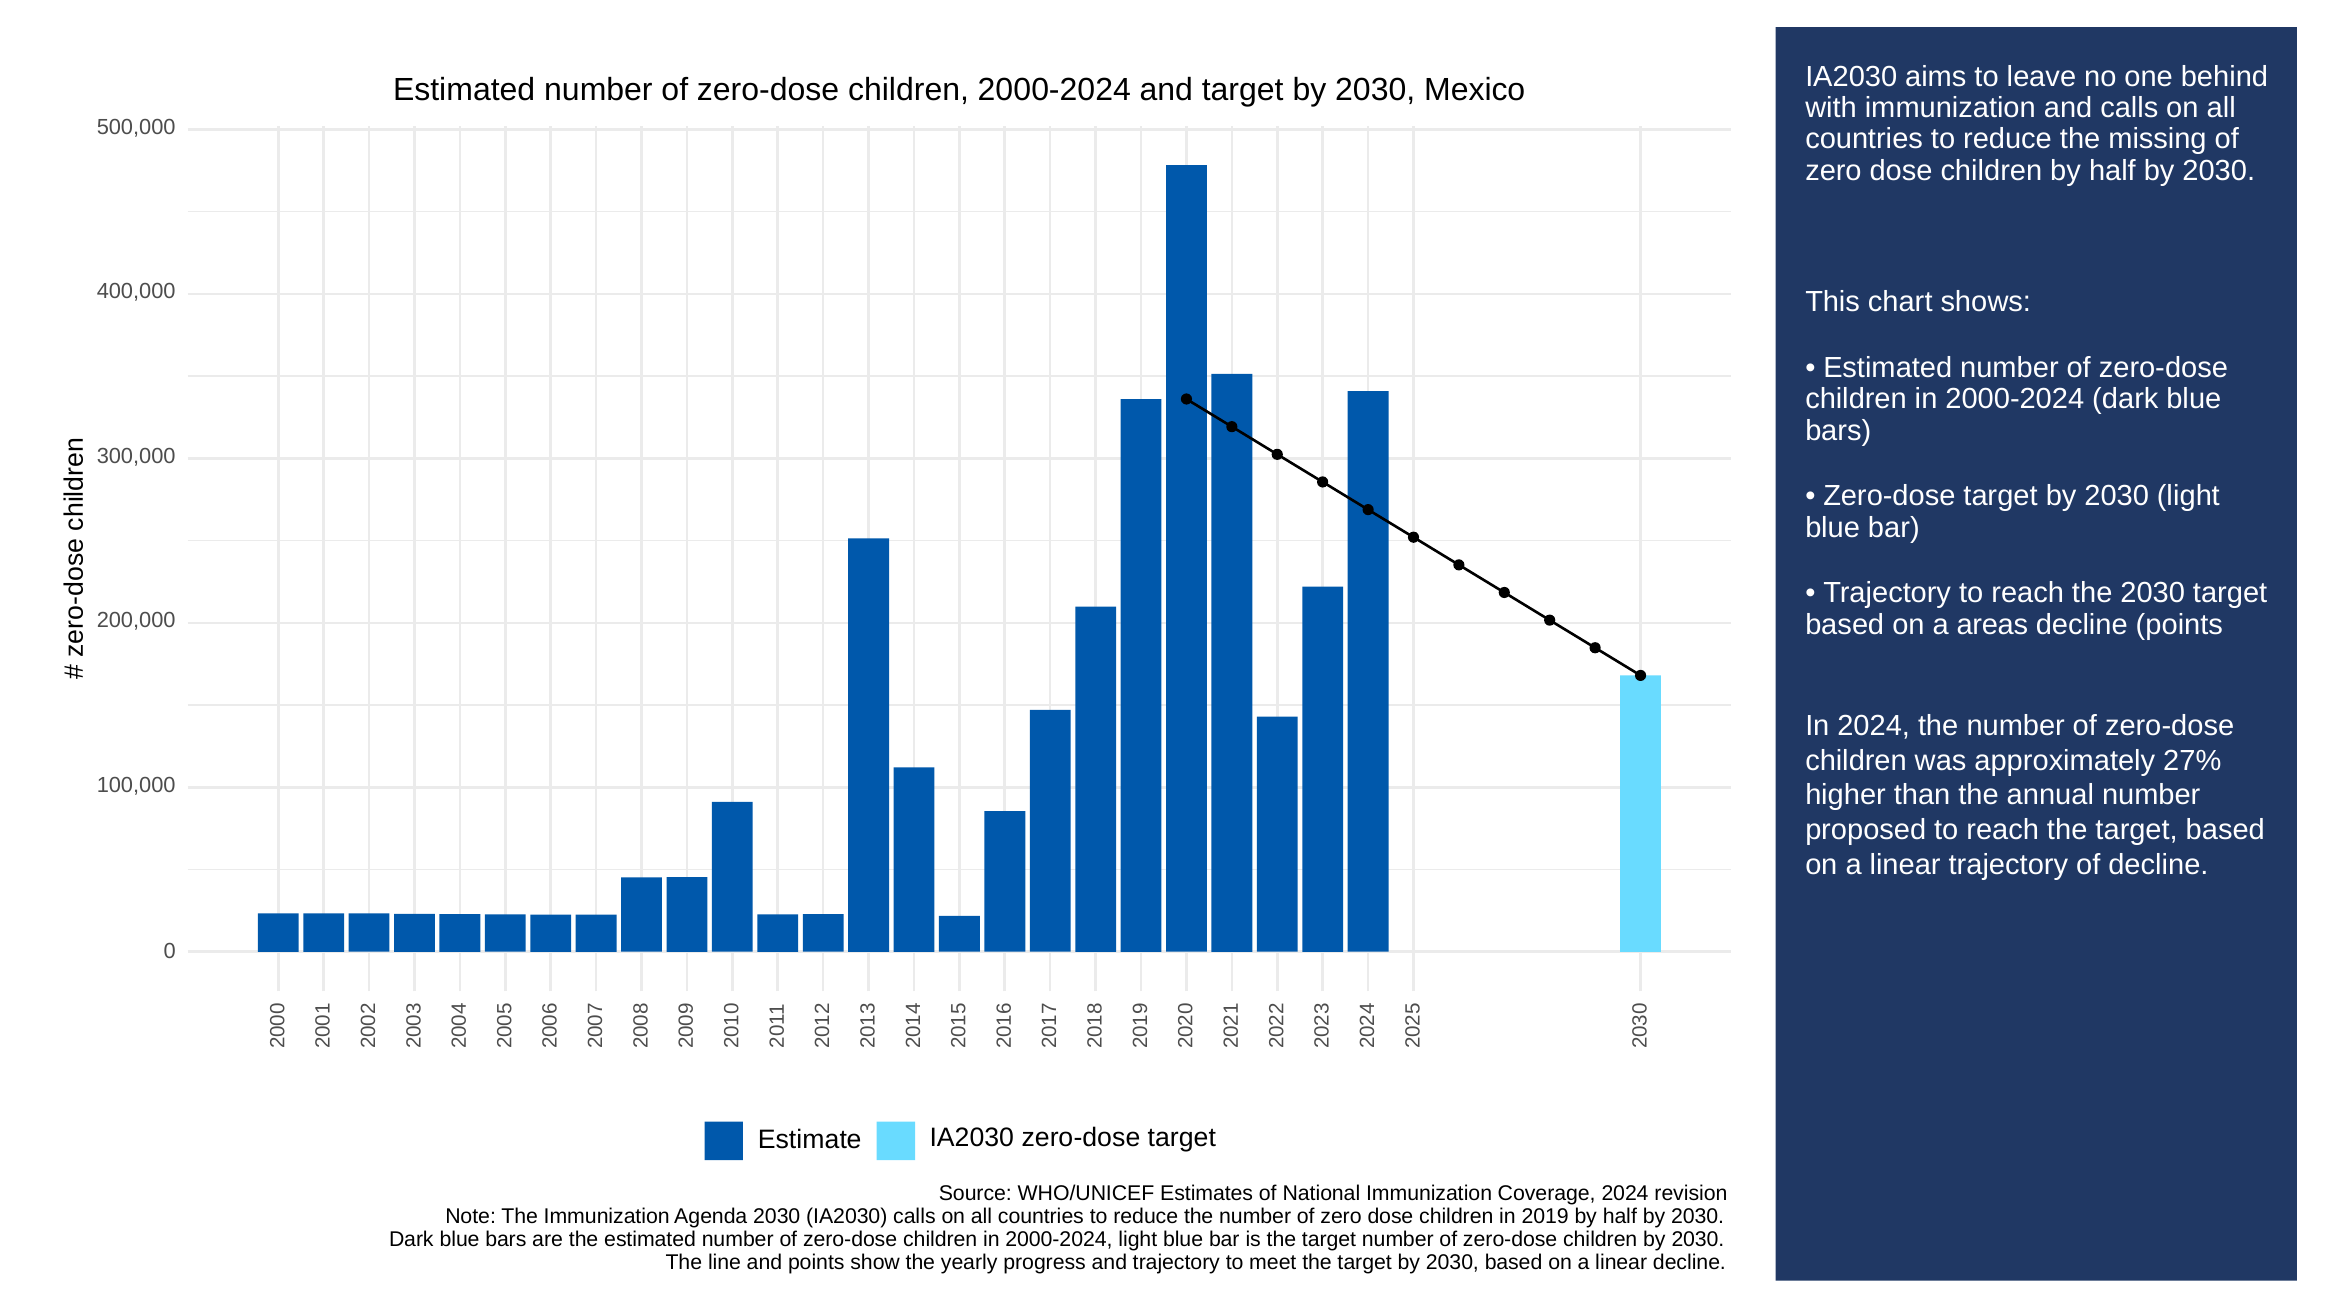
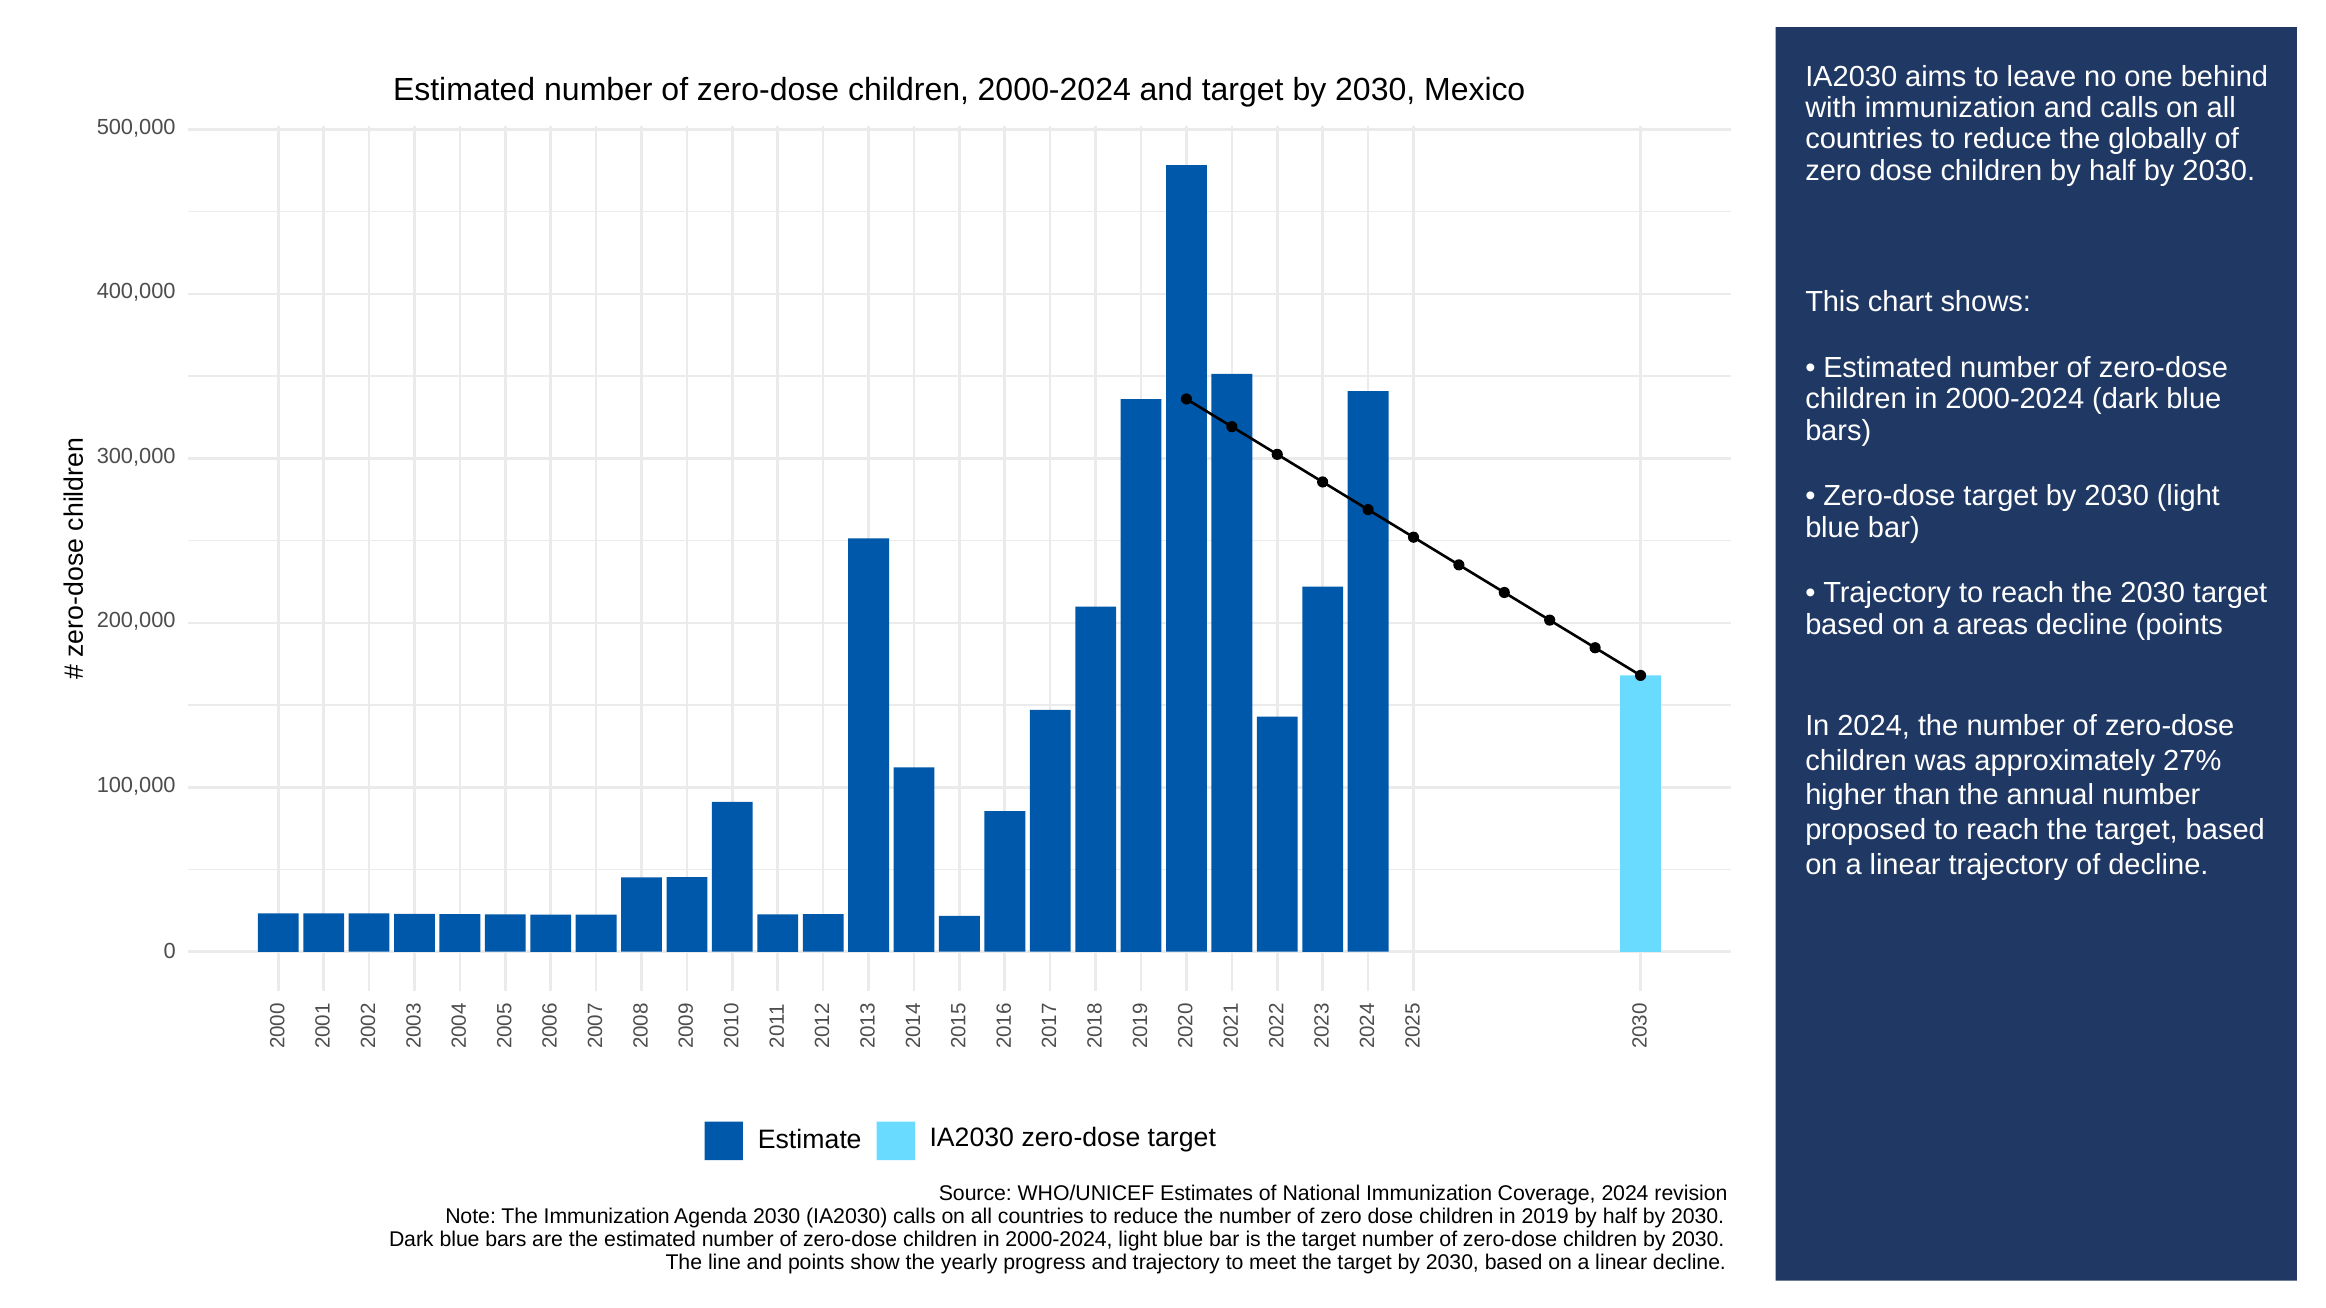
missing: missing -> globally (2158, 139)
